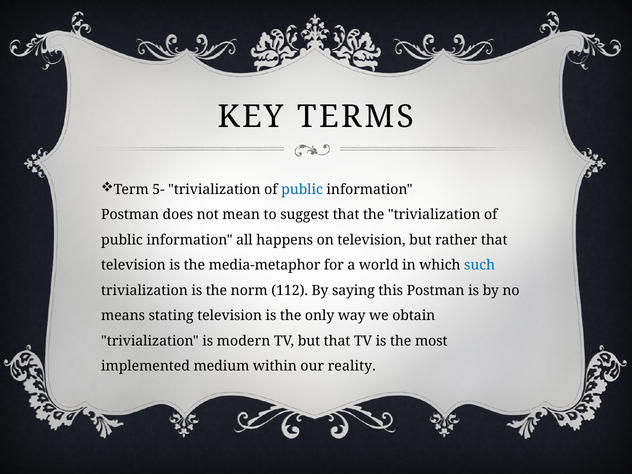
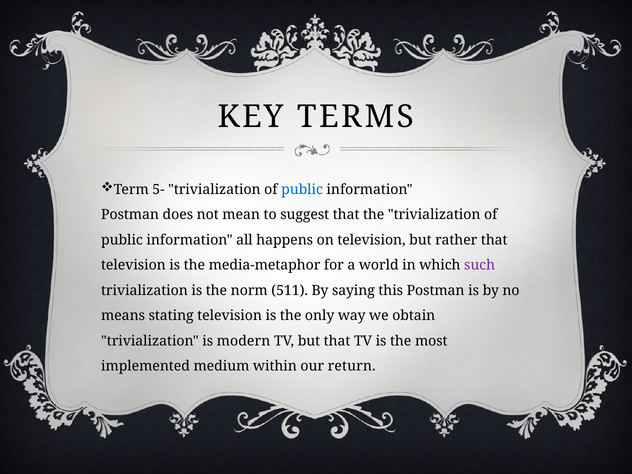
such colour: blue -> purple (480, 265)
112: 112 -> 511 (290, 291)
reality: reality -> return (352, 366)
